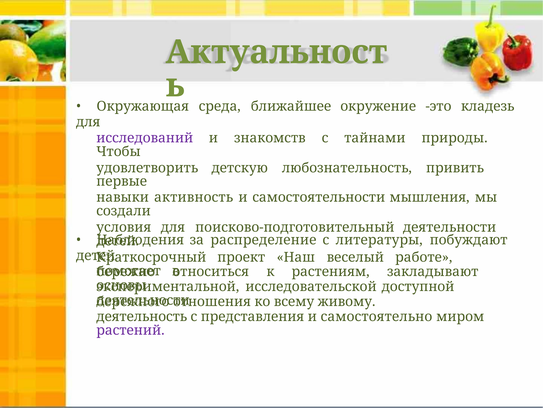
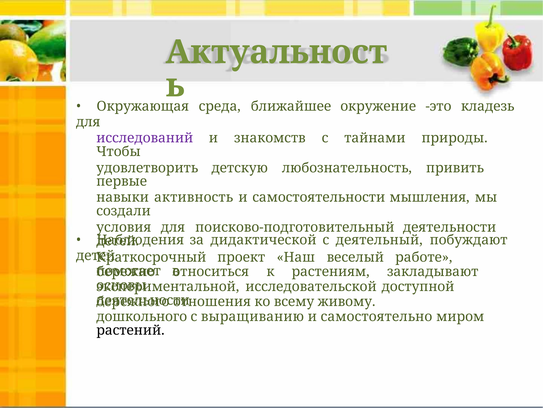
распределение: распределение -> дидактической (263, 240)
литературы: литературы -> деятельный (379, 240)
деятельность: деятельность -> дошкольного (142, 316)
представления: представления -> выращиванию (252, 316)
растений colour: purple -> black (130, 330)
